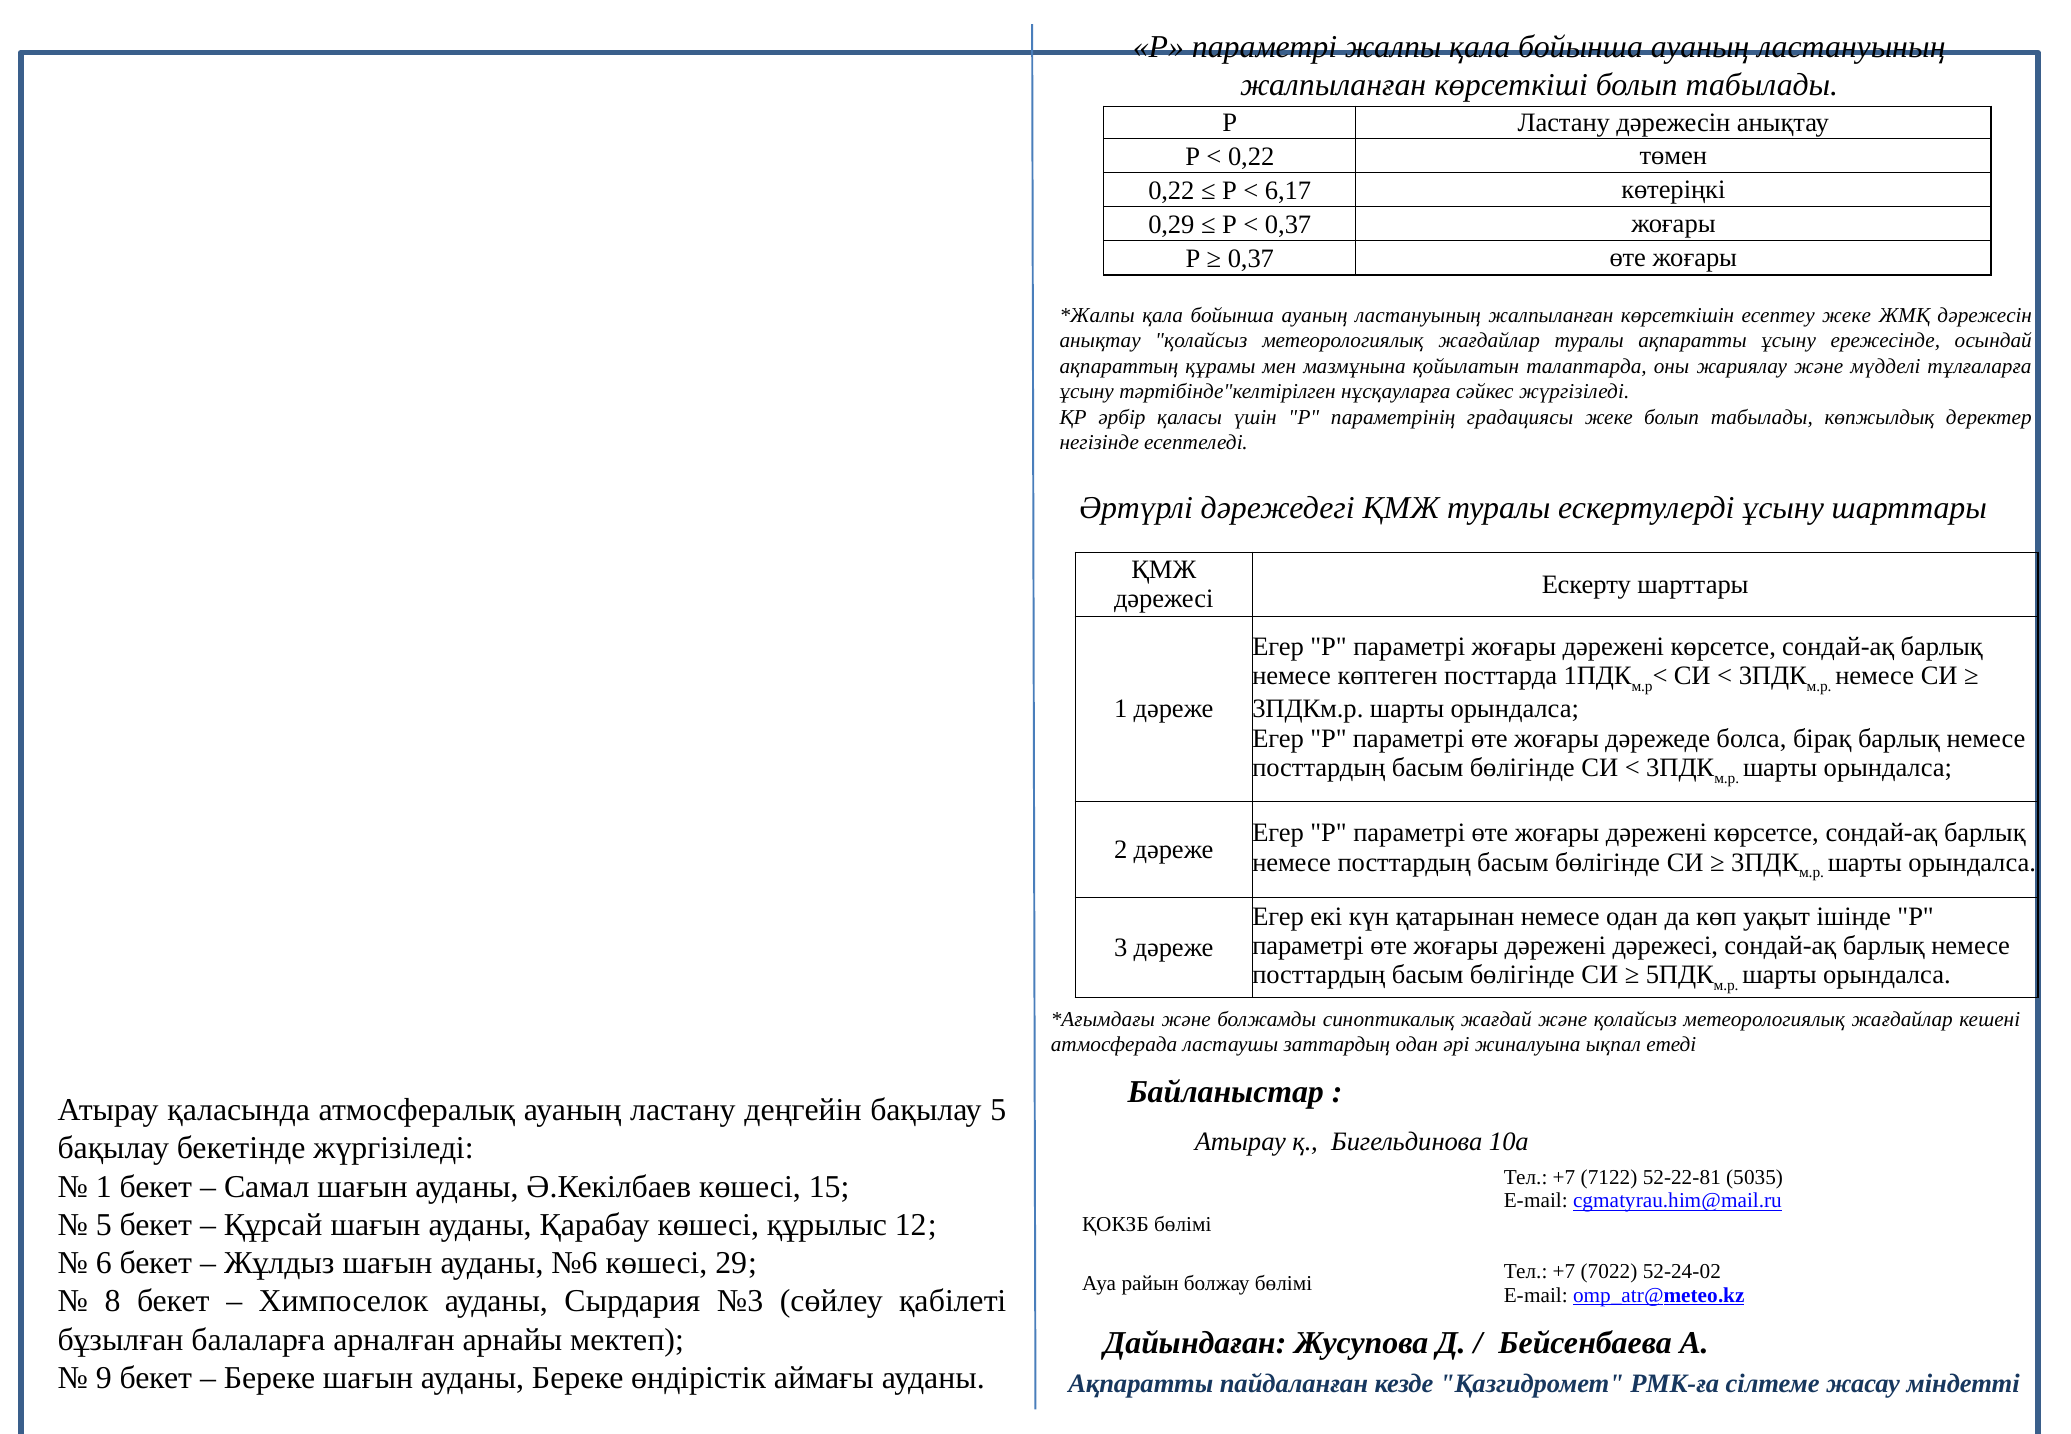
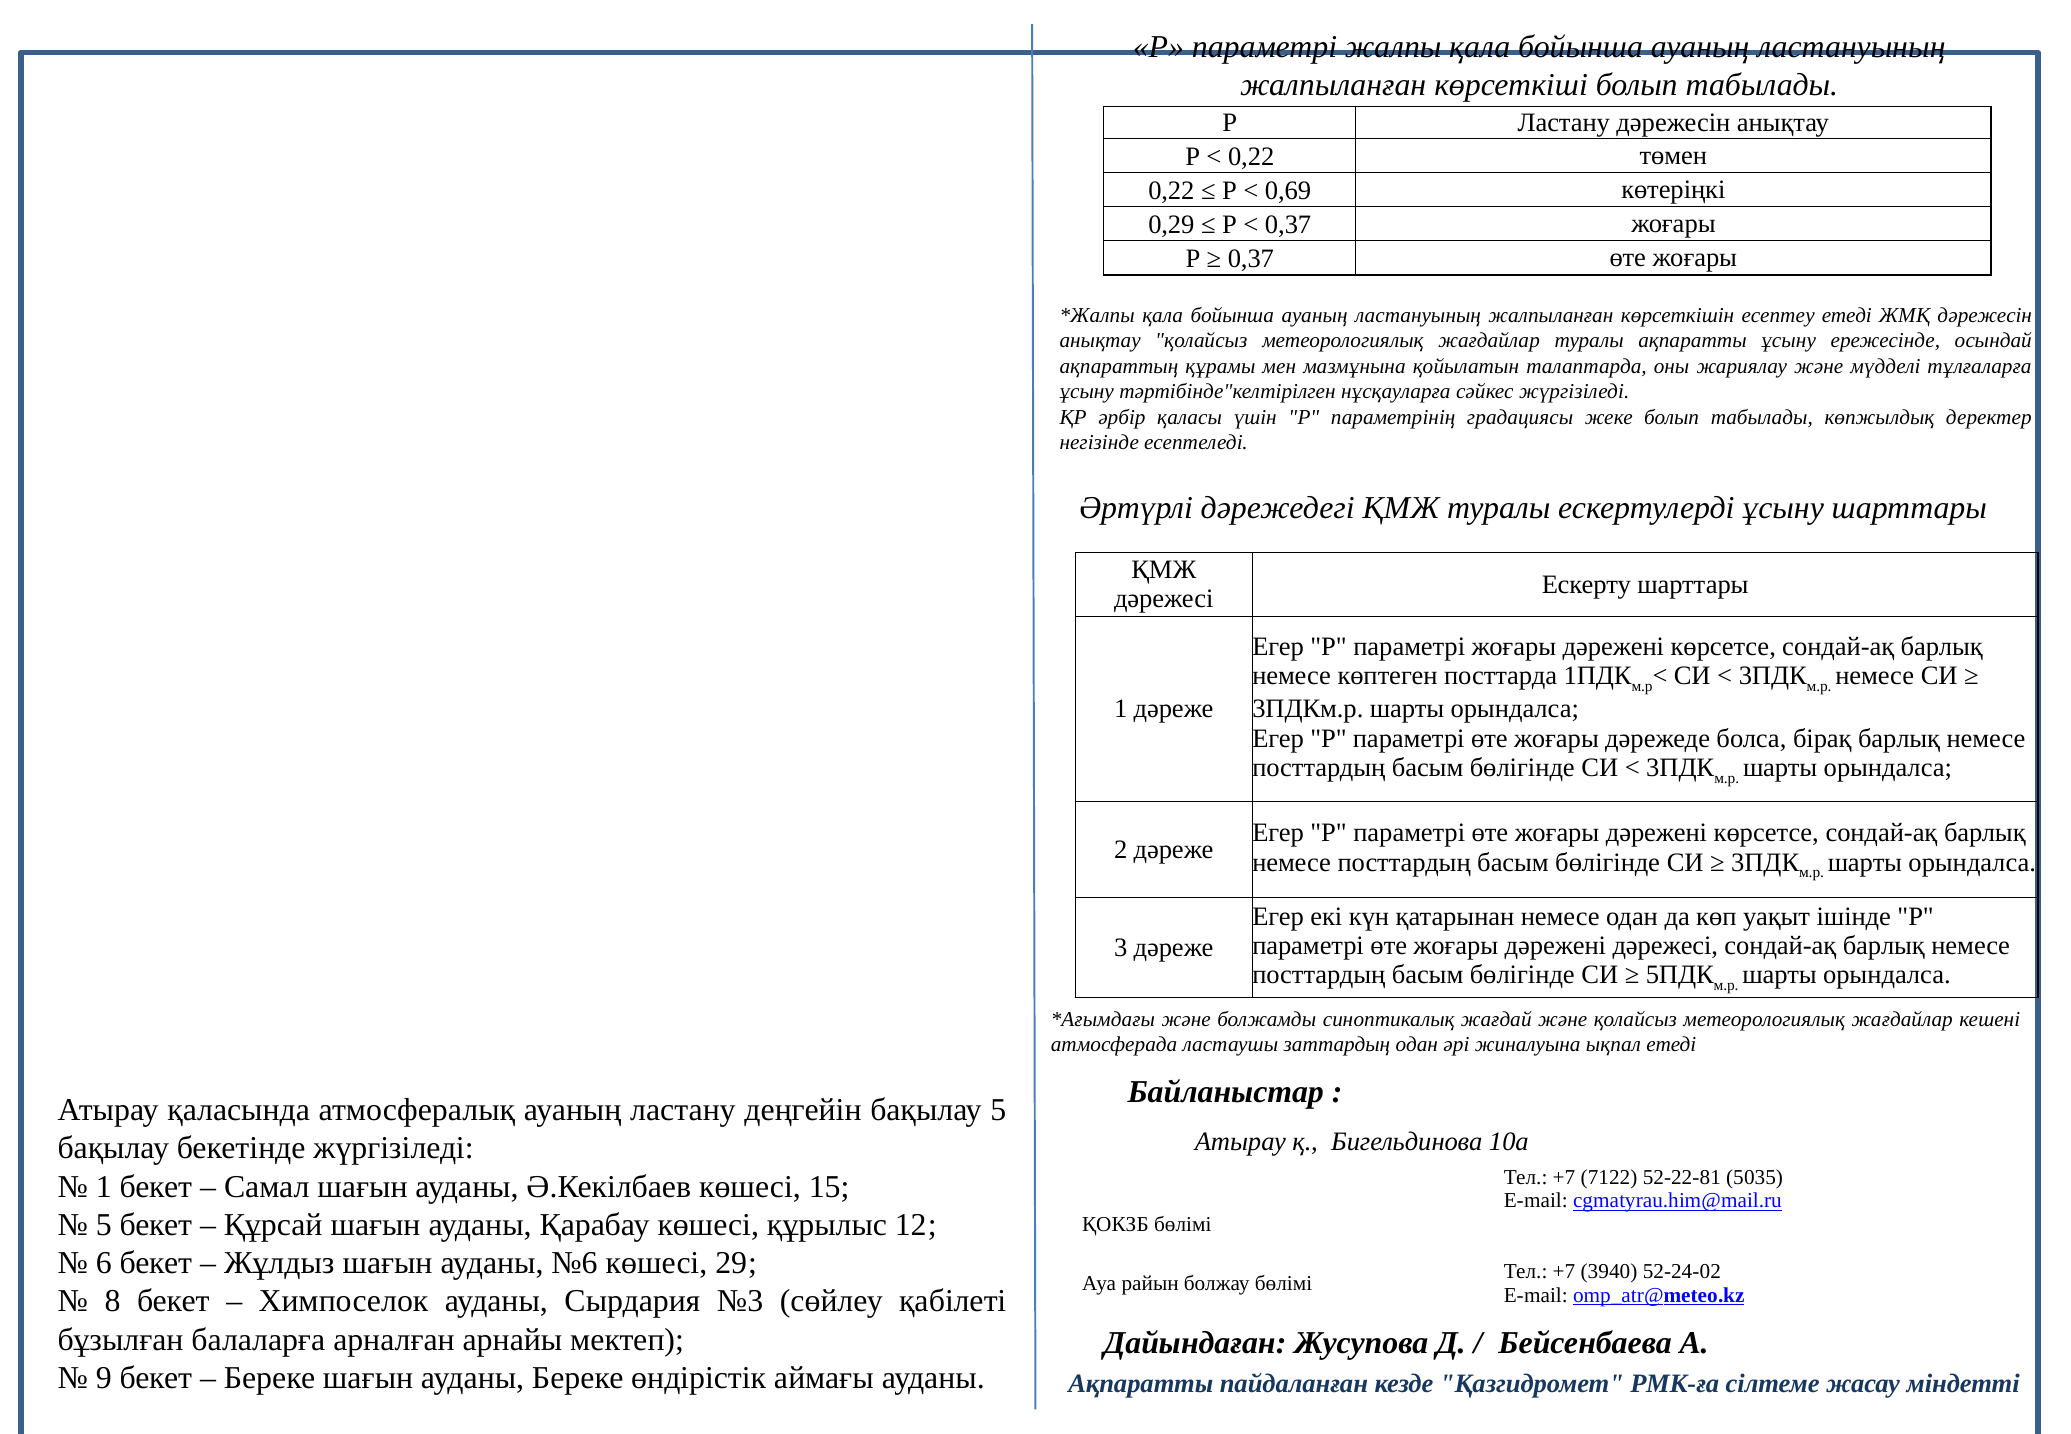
6,17: 6,17 -> 0,69 (1288, 191)
есептеу жеке: жеке -> етеді (1847, 315)
7022: 7022 -> 3940 (1609, 1272)
